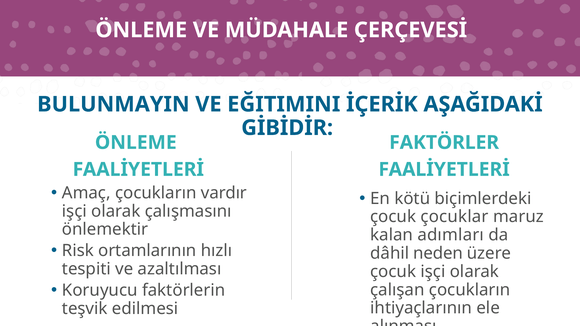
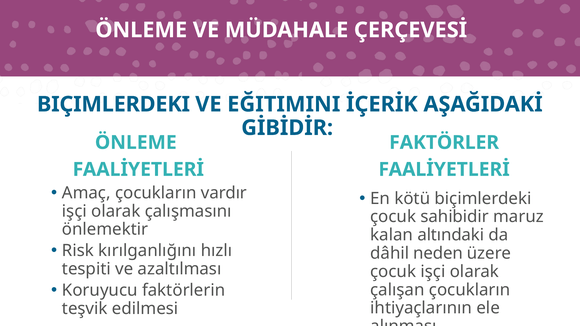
BULUNMAYIN: BULUNMAYIN -> BIÇIMLERDEKI (113, 104)
çocuklar: çocuklar -> sahibidir (455, 217)
adımları: adımları -> altındaki (451, 235)
ortamlarının: ortamlarının -> kırılganlığını (147, 251)
